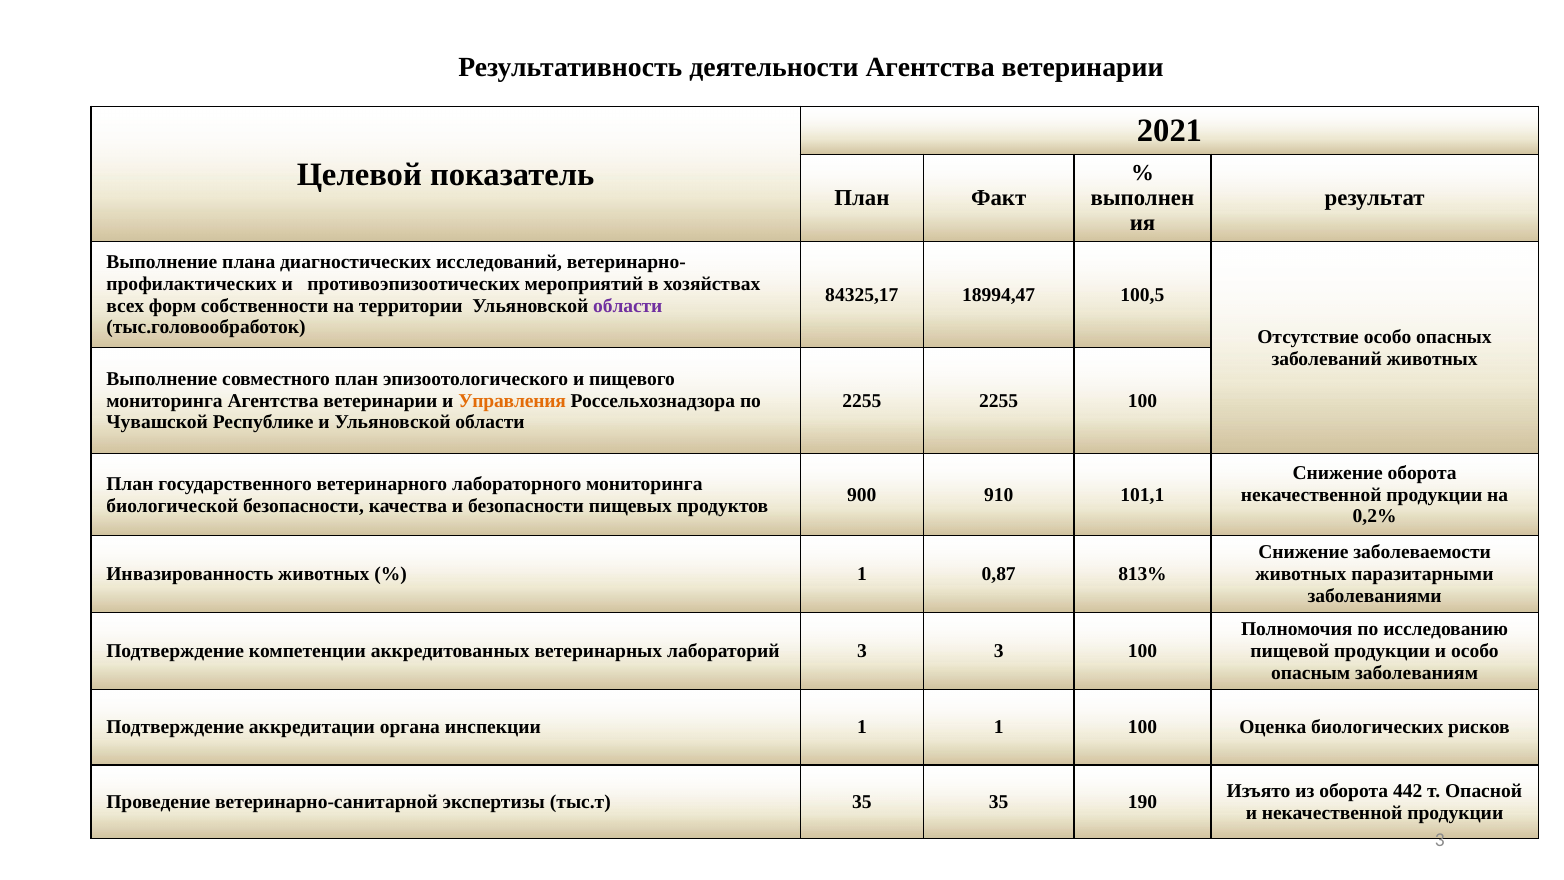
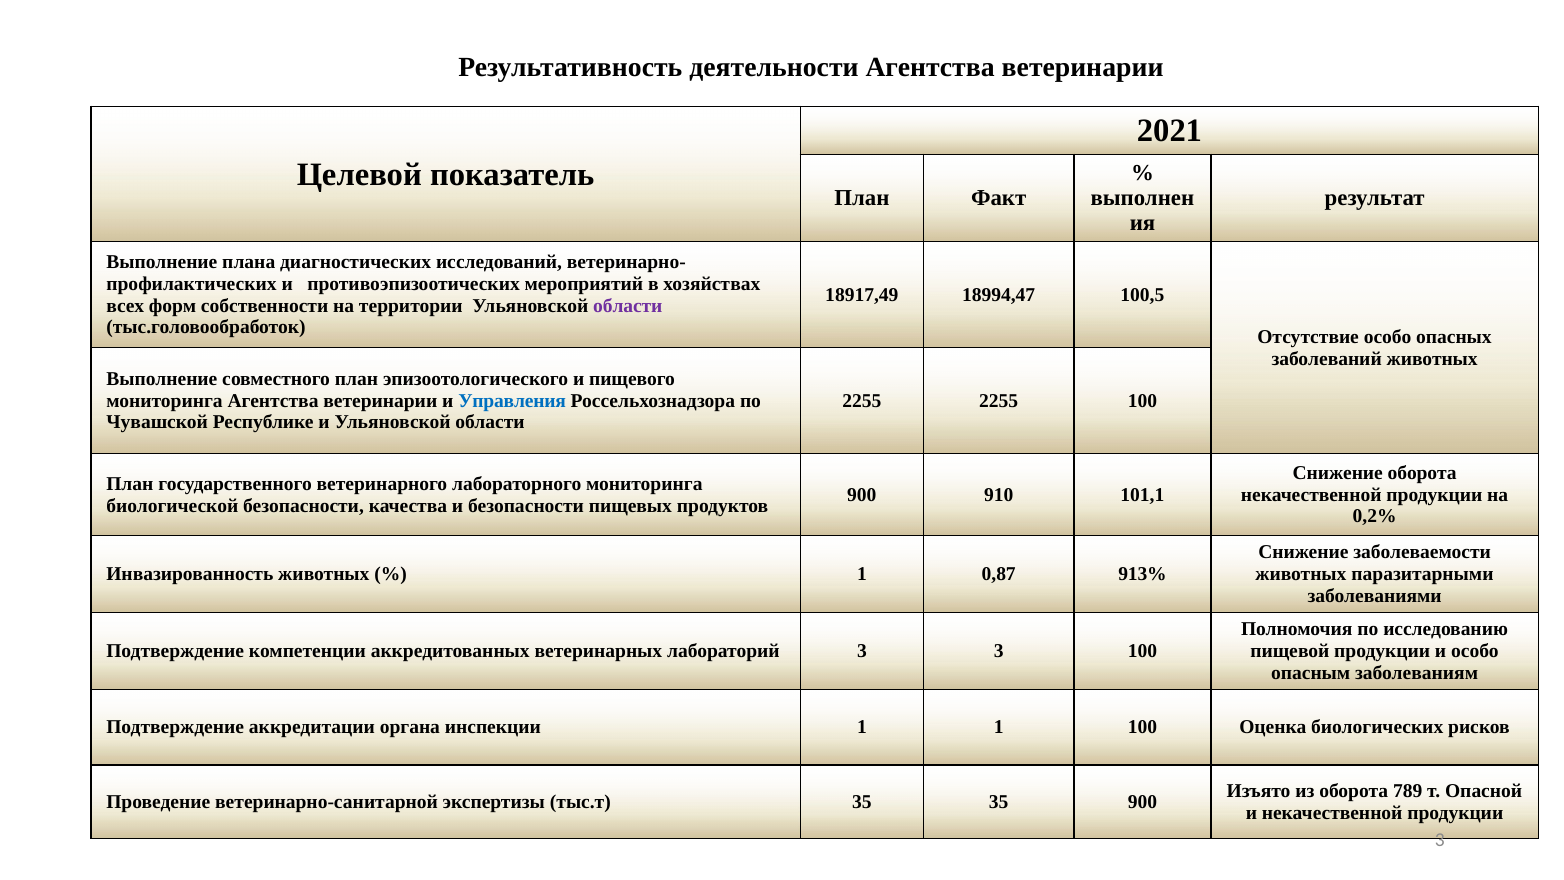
84325,17: 84325,17 -> 18917,49 (862, 295)
Управления colour: orange -> blue (512, 401)
813%: 813% -> 913% (1143, 574)
442: 442 -> 789 (1408, 791)
35 190: 190 -> 900 (1142, 802)
